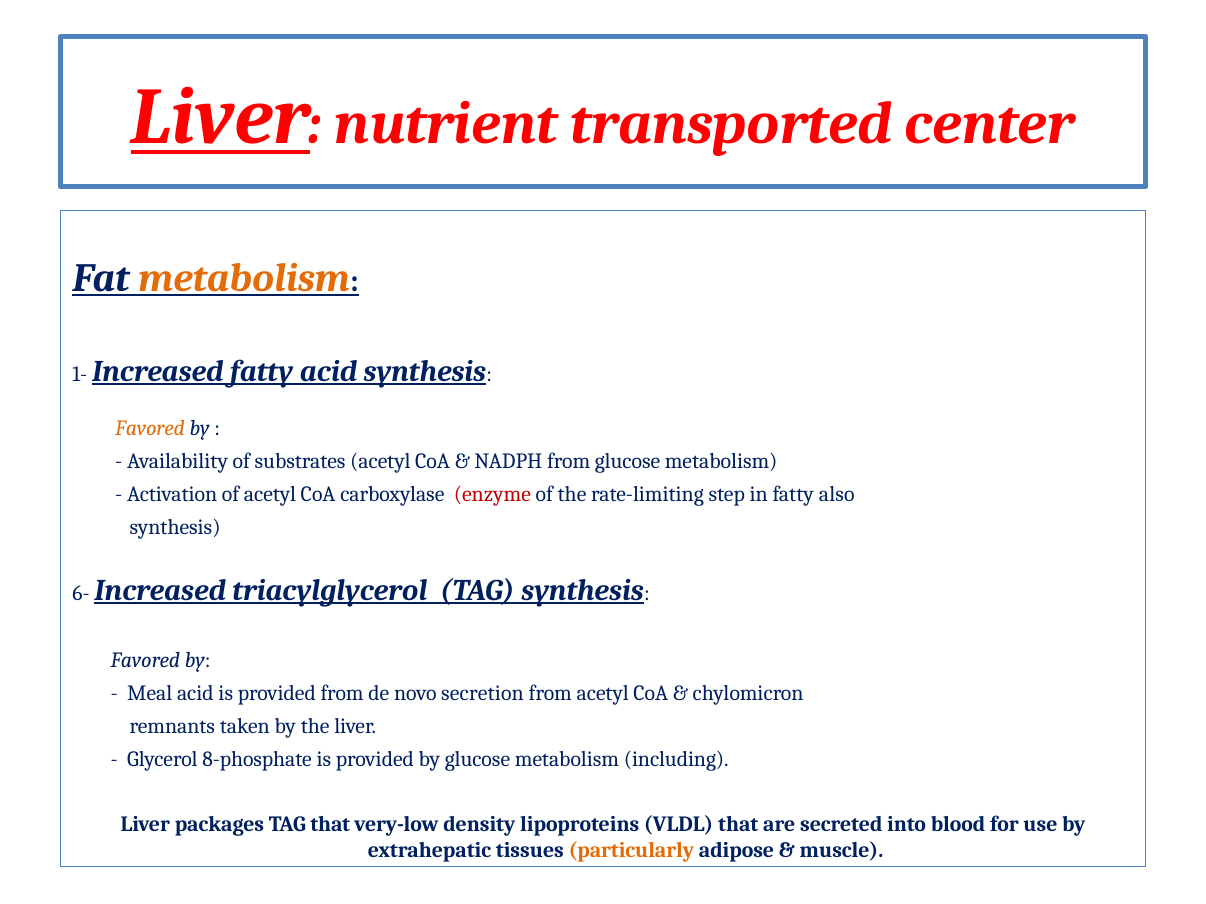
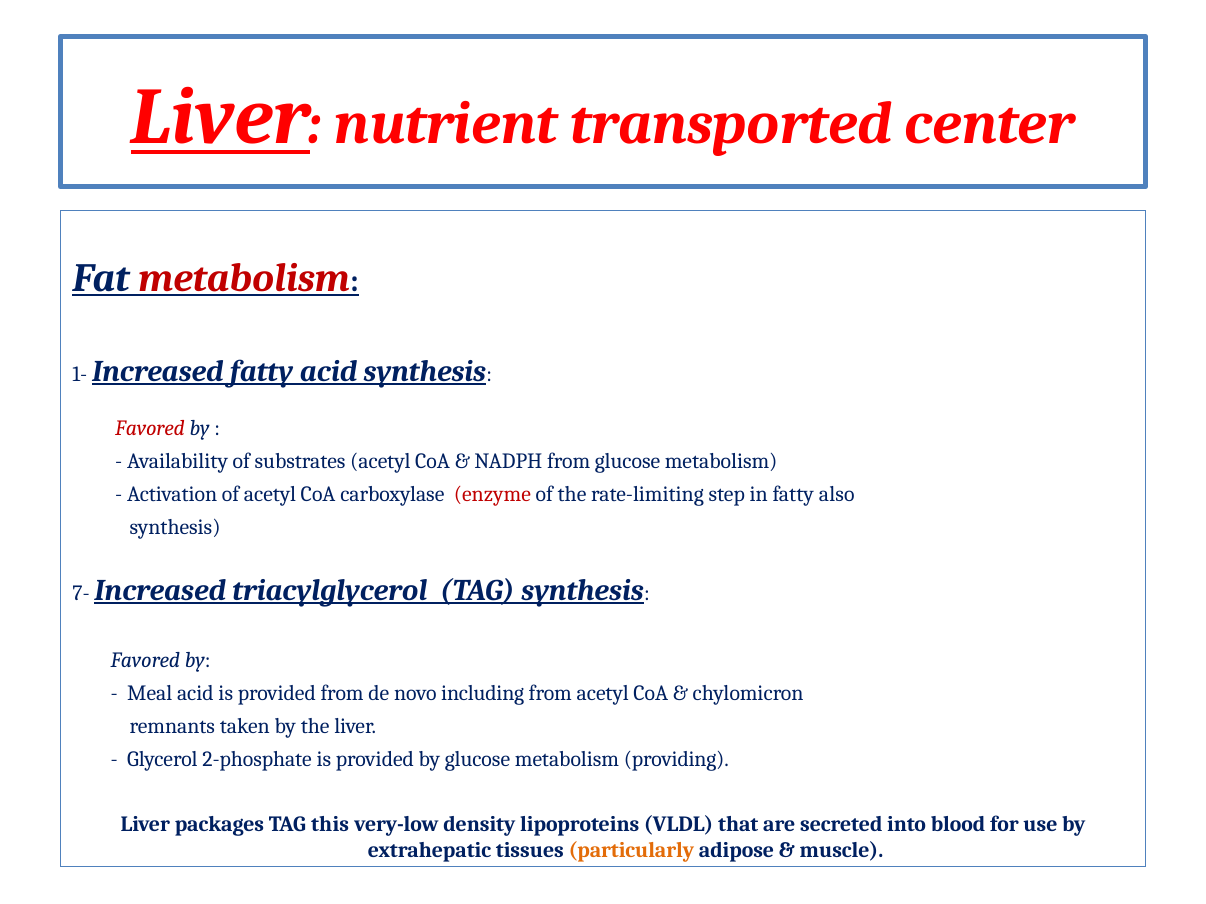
metabolism colour: orange -> red (244, 278)
Favored colour: orange -> red (150, 429)
6-: 6- -> 7- (81, 593)
secretion: secretion -> including (483, 694)
8-phosphate: 8-phosphate -> 2-phosphate (257, 759)
including: including -> providing (676, 759)
TAG that: that -> this (330, 825)
